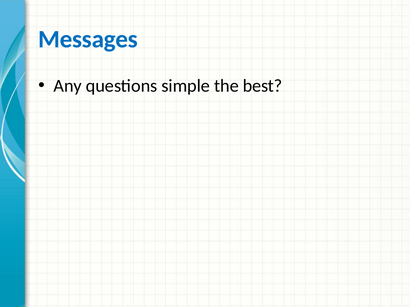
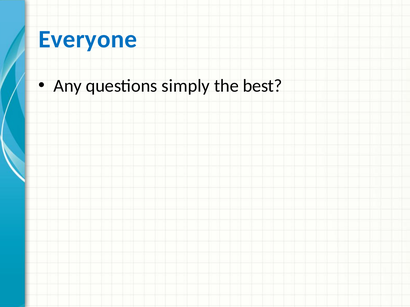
Messages: Messages -> Everyone (88, 39)
simple: simple -> simply (186, 86)
